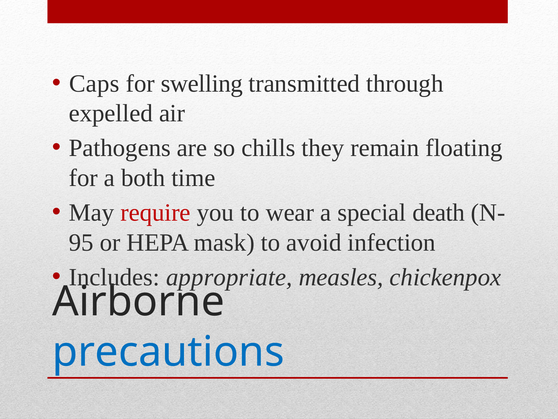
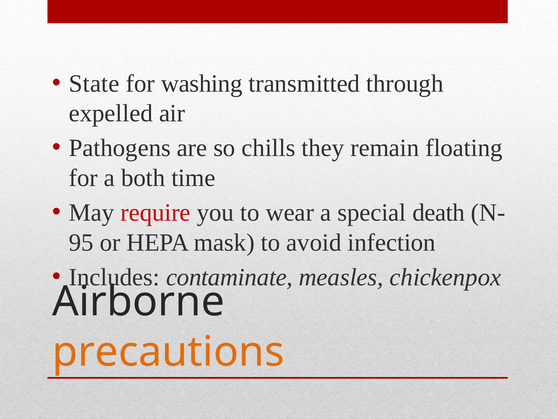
Caps: Caps -> State (94, 83)
swelling: swelling -> washing (202, 83)
appropriate: appropriate -> contaminate (229, 277)
precautions colour: blue -> orange (168, 352)
